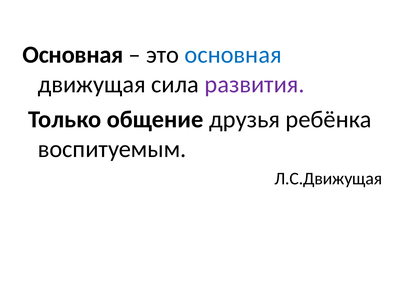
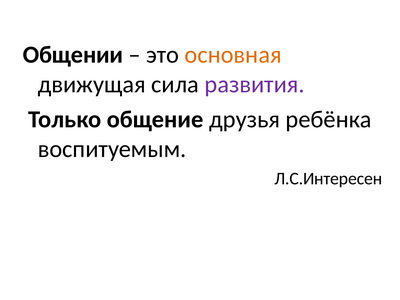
Основная: Основная -> Общении (73, 55)
основная colour: blue -> orange (233, 55)
Л.С.Движущая: Л.С.Движущая -> Л.С.Интересен (328, 178)
